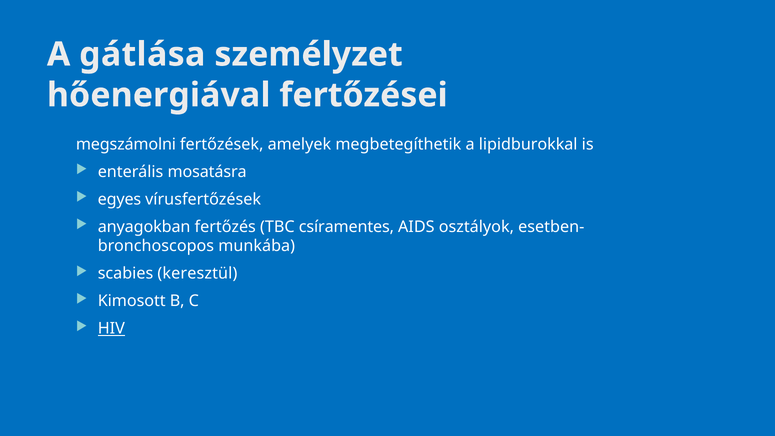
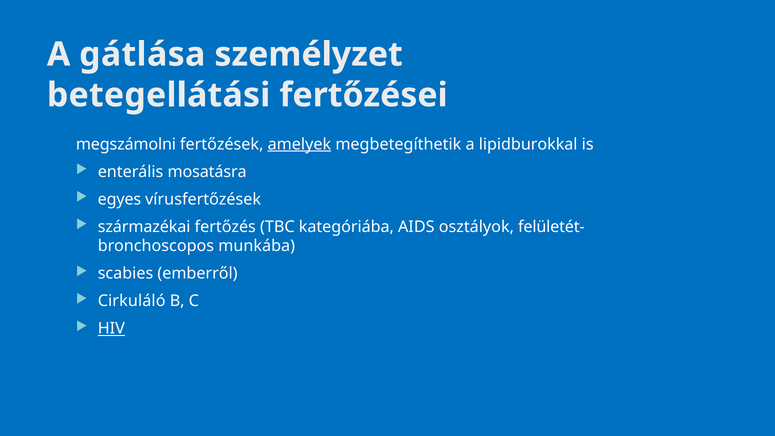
hőenergiával: hőenergiával -> betegellátási (159, 95)
amelyek underline: none -> present (299, 144)
anyagokban: anyagokban -> származékai (144, 227)
csíramentes: csíramentes -> kategóriába (346, 227)
esetben-: esetben- -> felületét- (551, 227)
keresztül: keresztül -> emberről (198, 274)
Kimosott: Kimosott -> Cirkuláló (132, 301)
